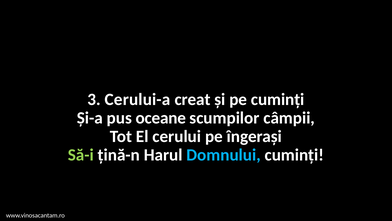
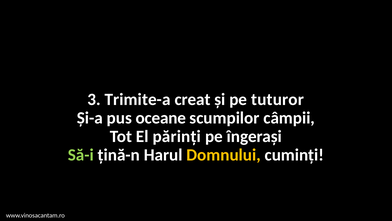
Cerului-a: Cerului-a -> Trimite-a (138, 99)
pe cuminți: cuminți -> tuturor (278, 99)
cerului: cerului -> părinți (177, 136)
Domnului colour: light blue -> yellow (224, 155)
